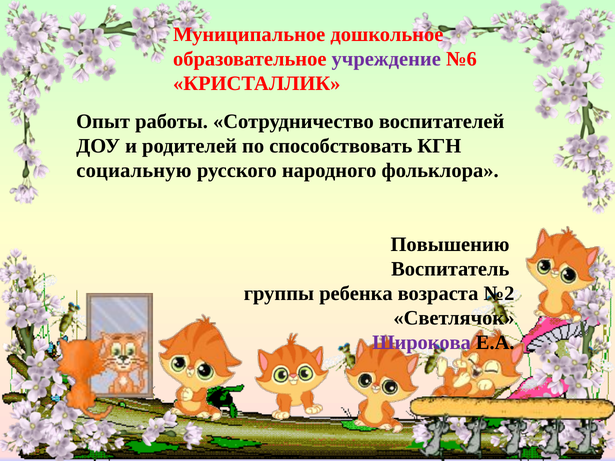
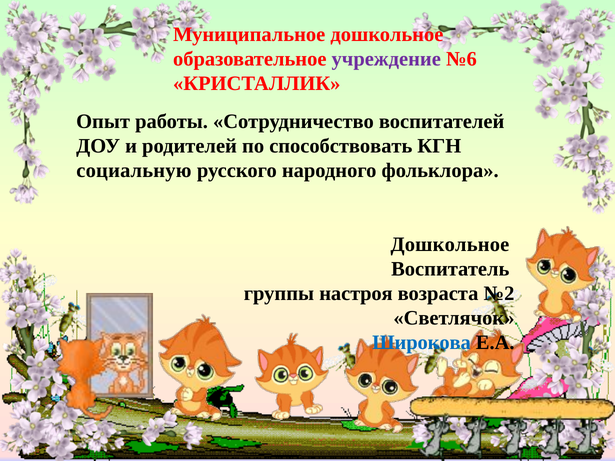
Повышению: Повышению -> Дошкольное (450, 244)
ребенка: ребенка -> настроя (356, 294)
Широкова colour: purple -> blue (421, 343)
